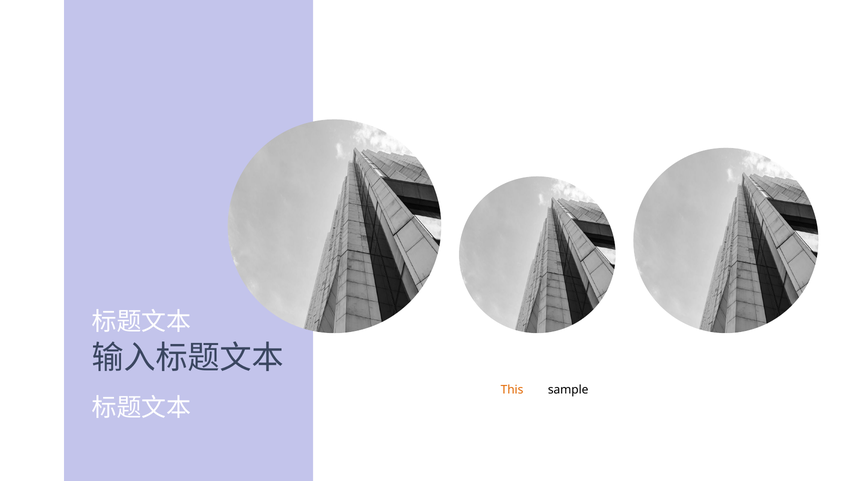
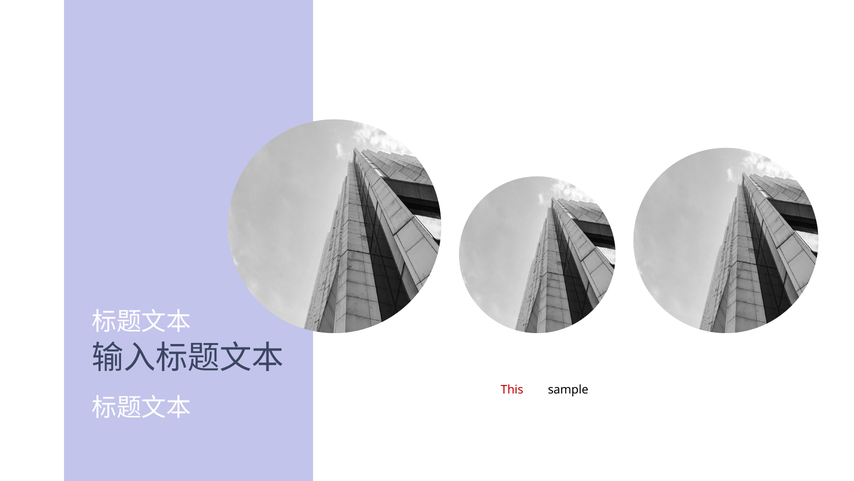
This colour: orange -> red (512, 389)
